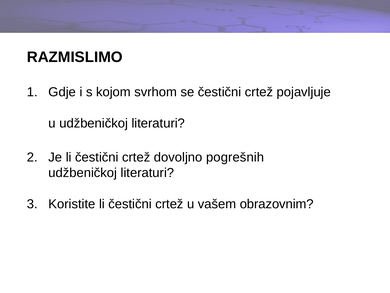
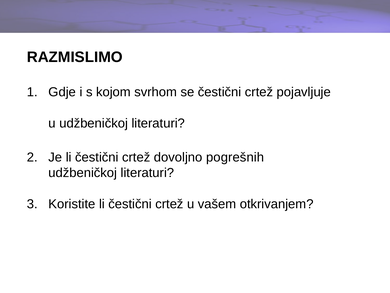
obrazovnim: obrazovnim -> otkrivanjem (277, 204)
